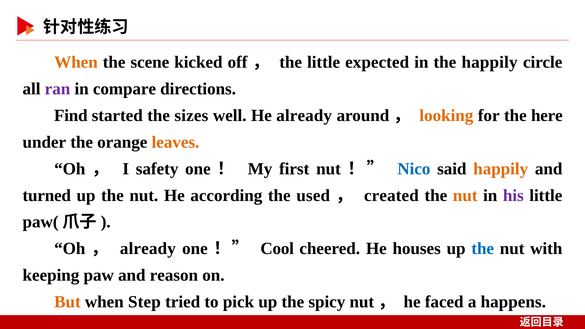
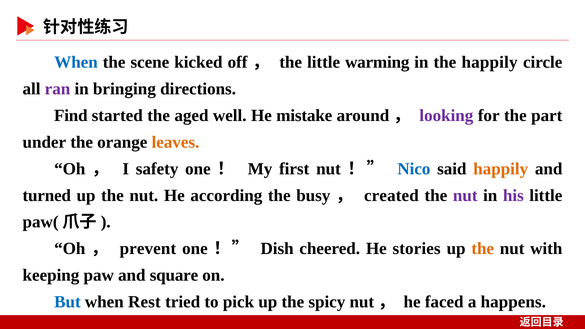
When colour: orange -> blue (76, 62)
expected: expected -> warming (377, 62)
compare: compare -> bringing (124, 89)
sizes: sizes -> aged (191, 116)
He already: already -> mistake (304, 116)
looking colour: orange -> purple (446, 116)
here: here -> part (547, 116)
used: used -> busy (313, 195)
nut colour: orange -> purple (465, 195)
already: already -> prevent (148, 249)
Cool: Cool -> Dish (277, 249)
houses: houses -> stories (417, 249)
the colour: blue -> orange (483, 249)
reason: reason -> square (174, 275)
But colour: orange -> blue (67, 302)
Step: Step -> Rest (144, 302)
